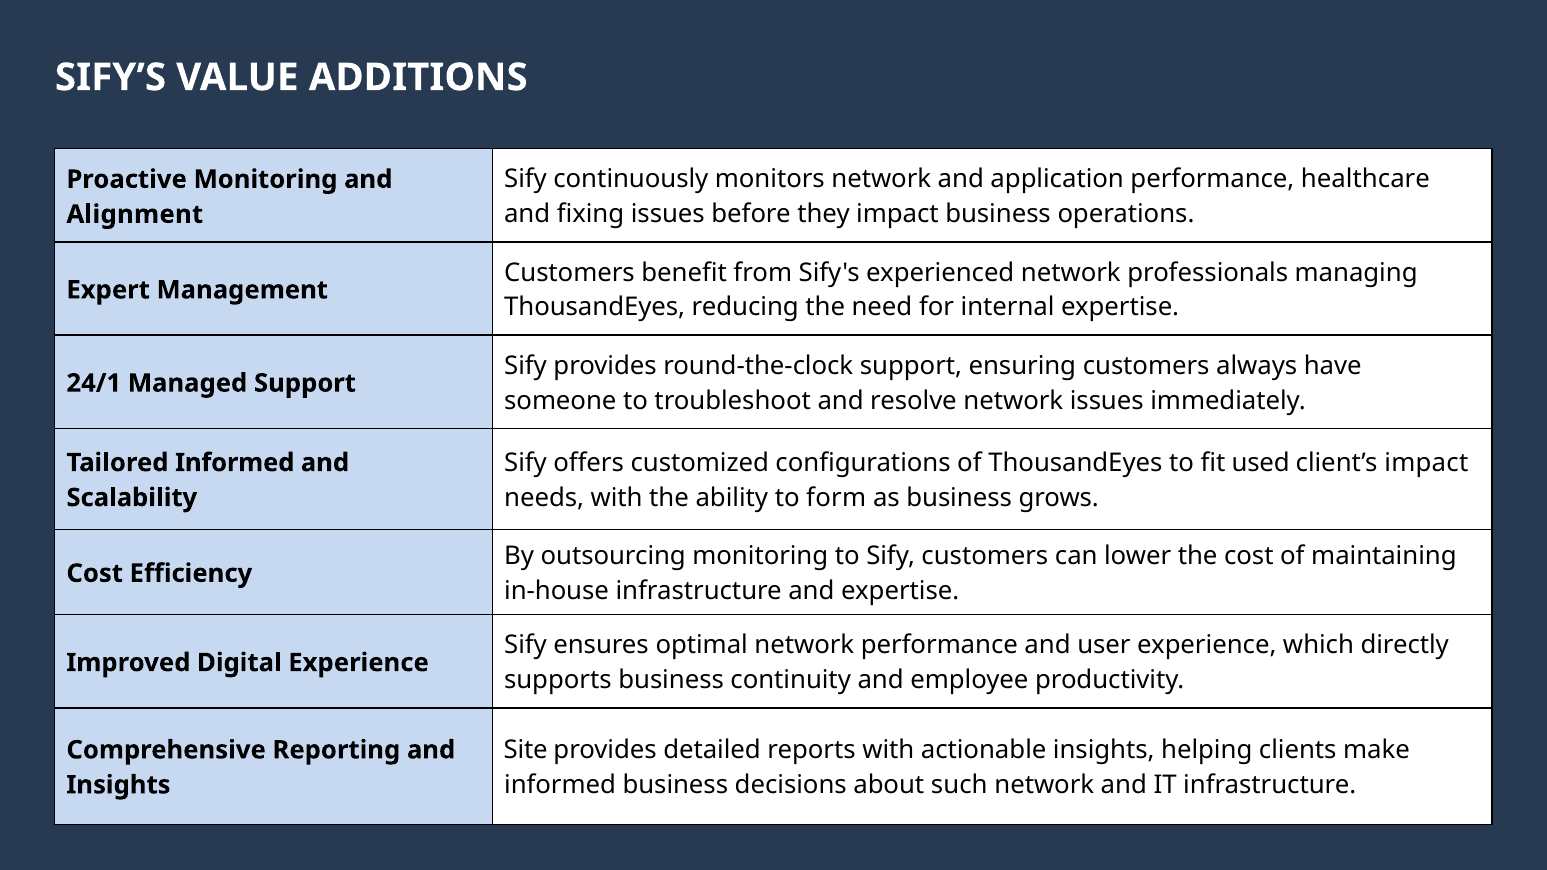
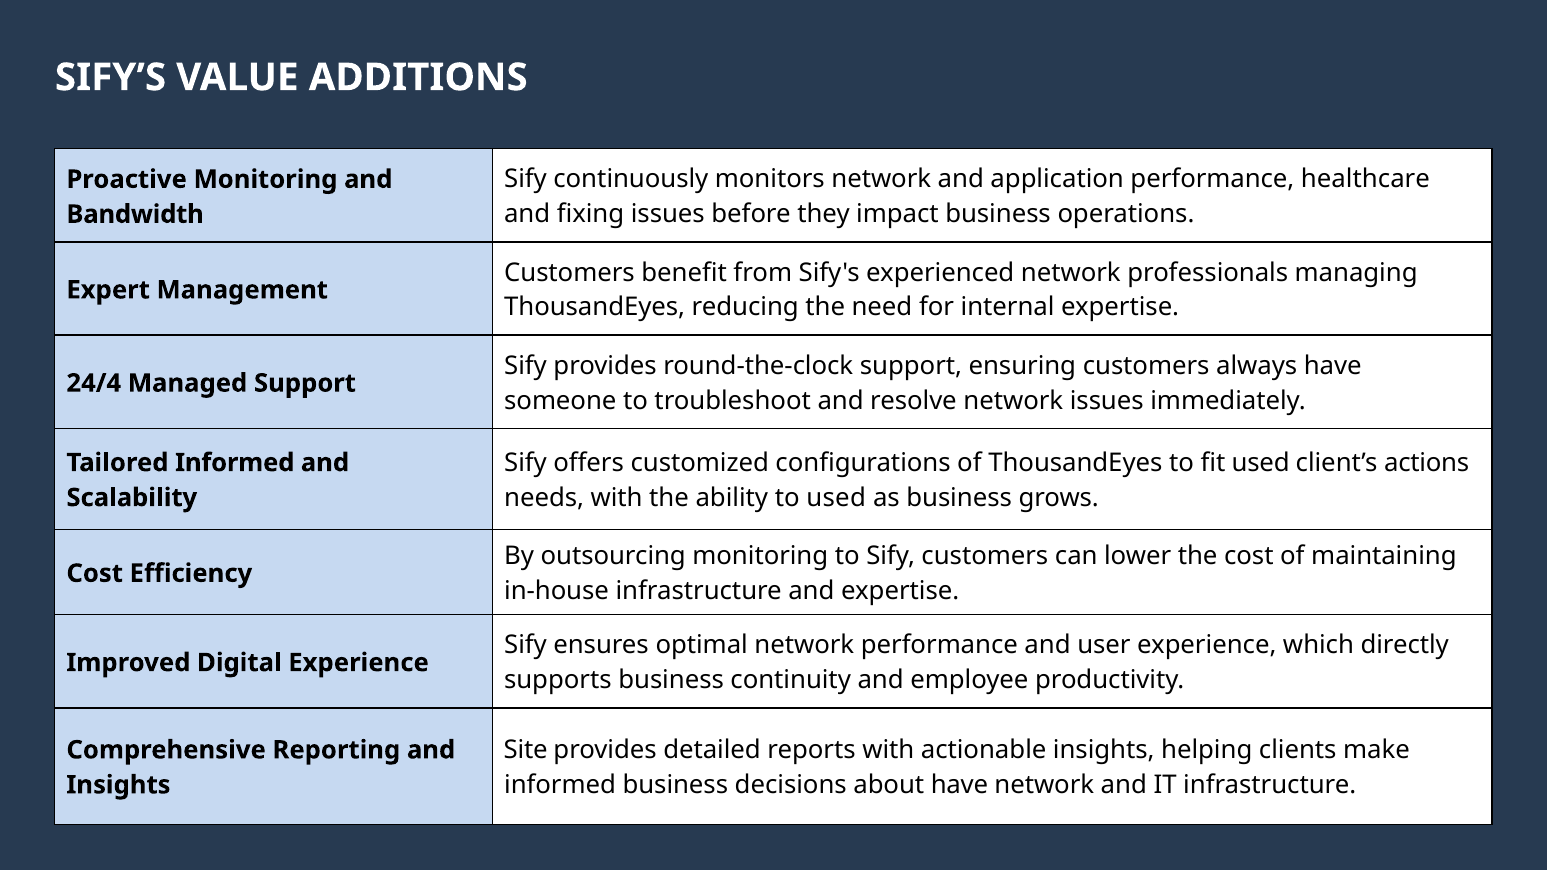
Alignment: Alignment -> Bandwidth (135, 214)
24/1: 24/1 -> 24/4 (94, 383)
client’s impact: impact -> actions (1427, 463)
to form: form -> used (836, 498)
about such: such -> have (959, 785)
